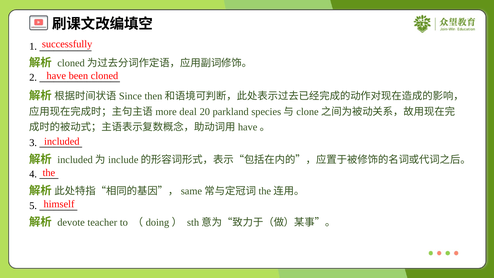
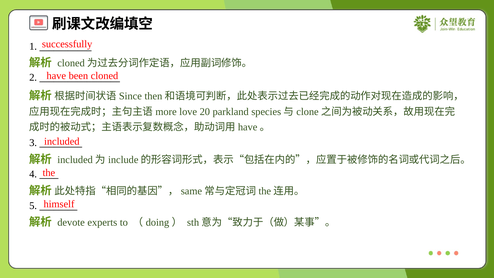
deal: deal -> love (188, 112)
teacher: teacher -> experts (102, 222)
